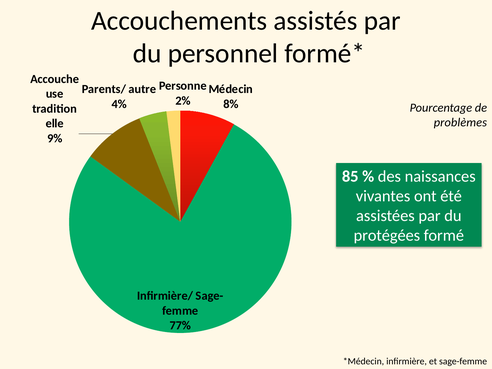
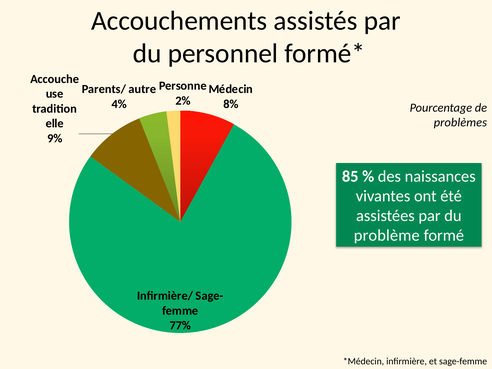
protégées: protégées -> problème (387, 236)
